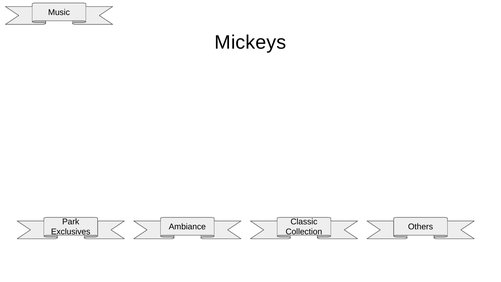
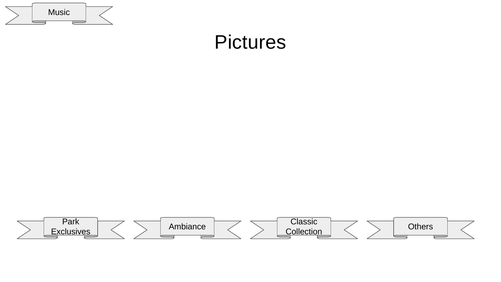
Mickeys: Mickeys -> Pictures (250, 42)
